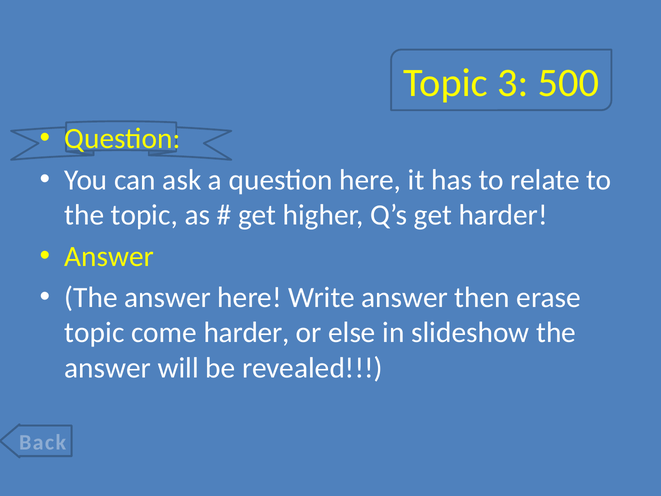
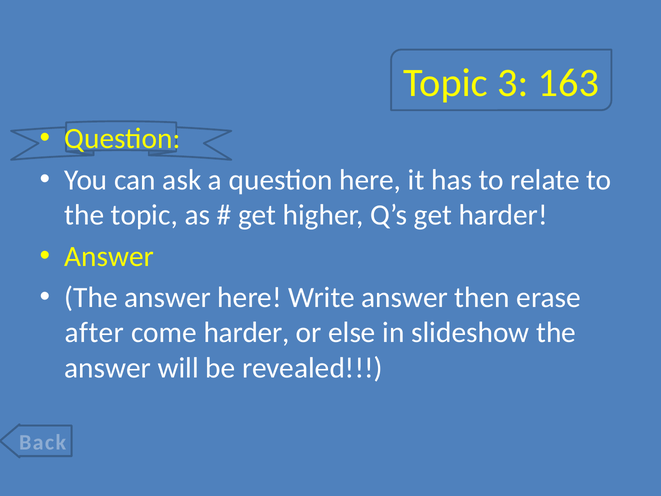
500: 500 -> 163 (568, 83)
topic: topic -> after (94, 333)
